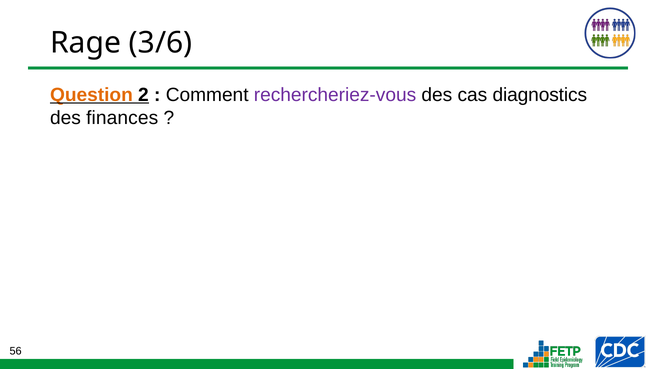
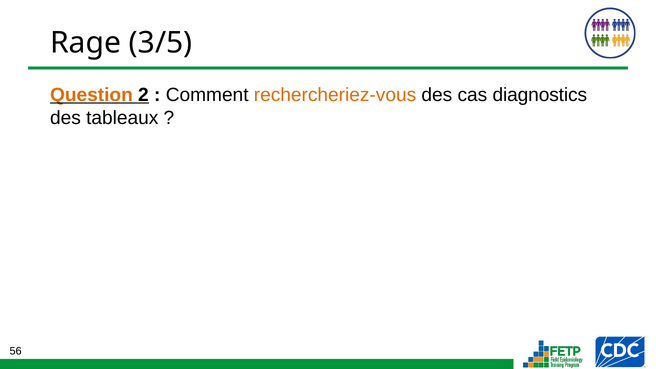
3/6: 3/6 -> 3/5 (161, 43)
rechercheriez-vous colour: purple -> orange (335, 95)
finances: finances -> tableaux (122, 118)
